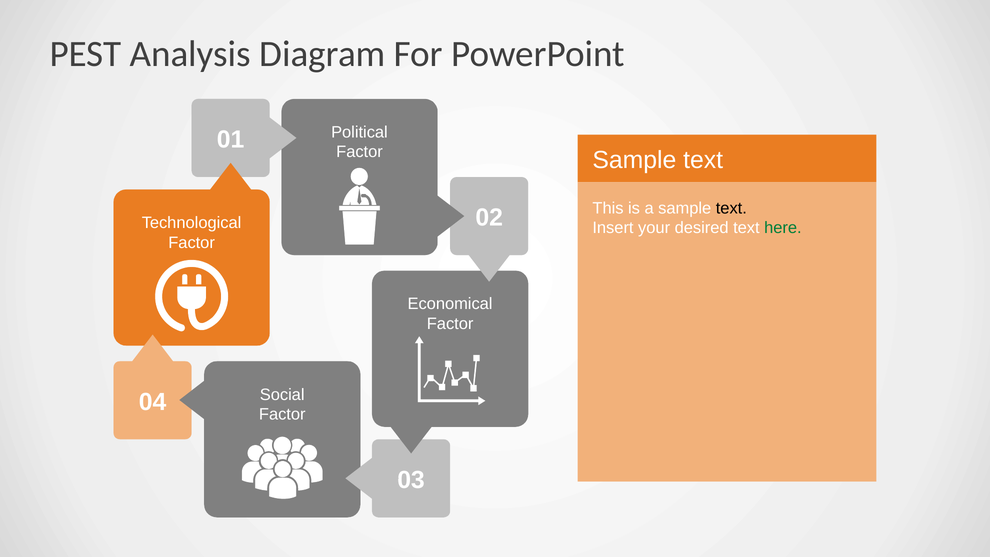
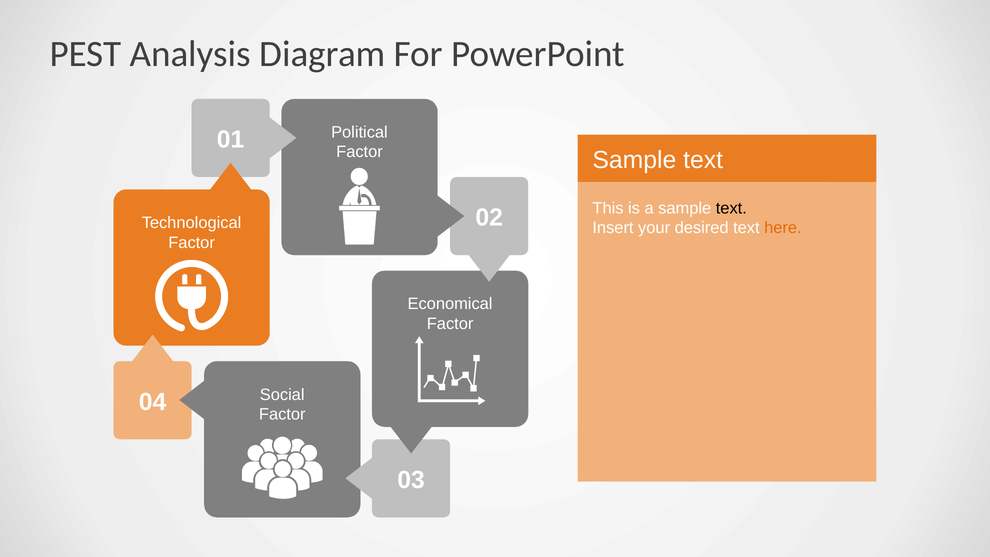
here colour: green -> orange (783, 228)
